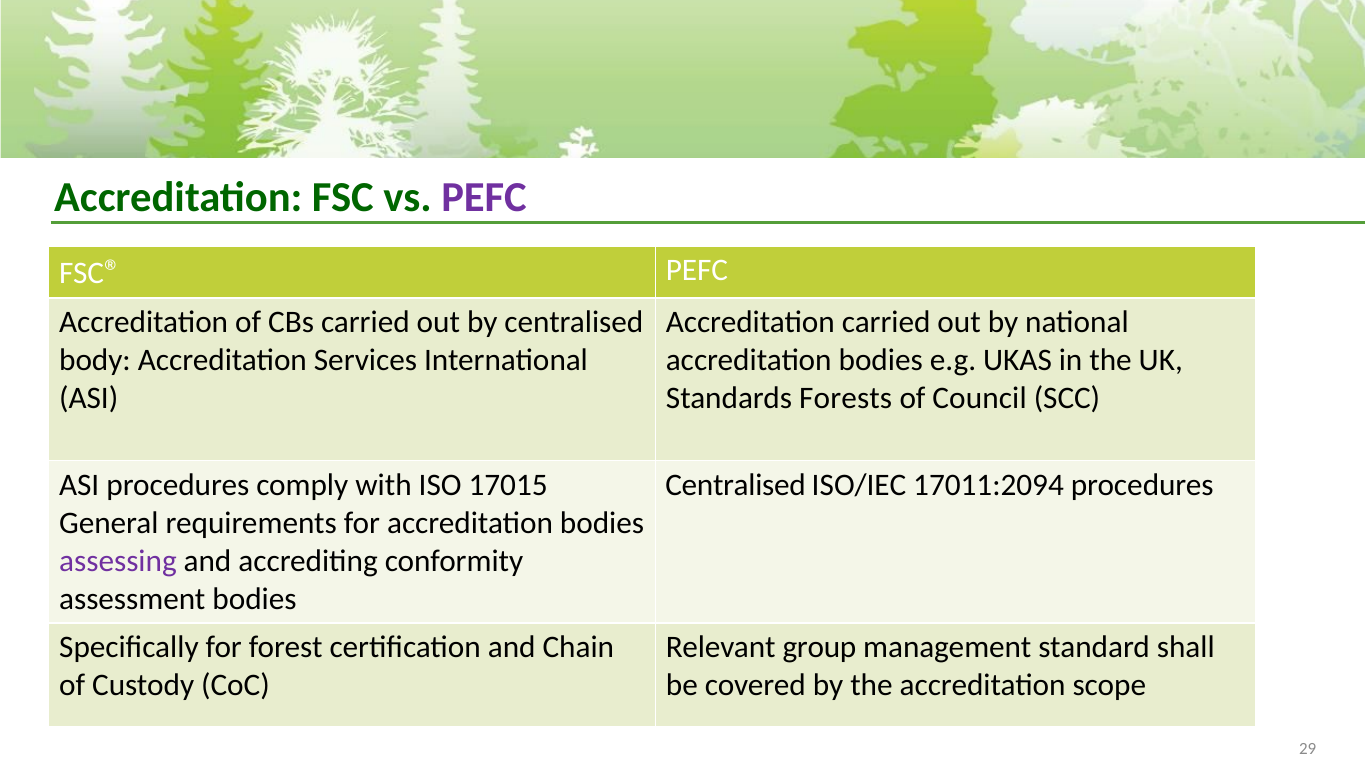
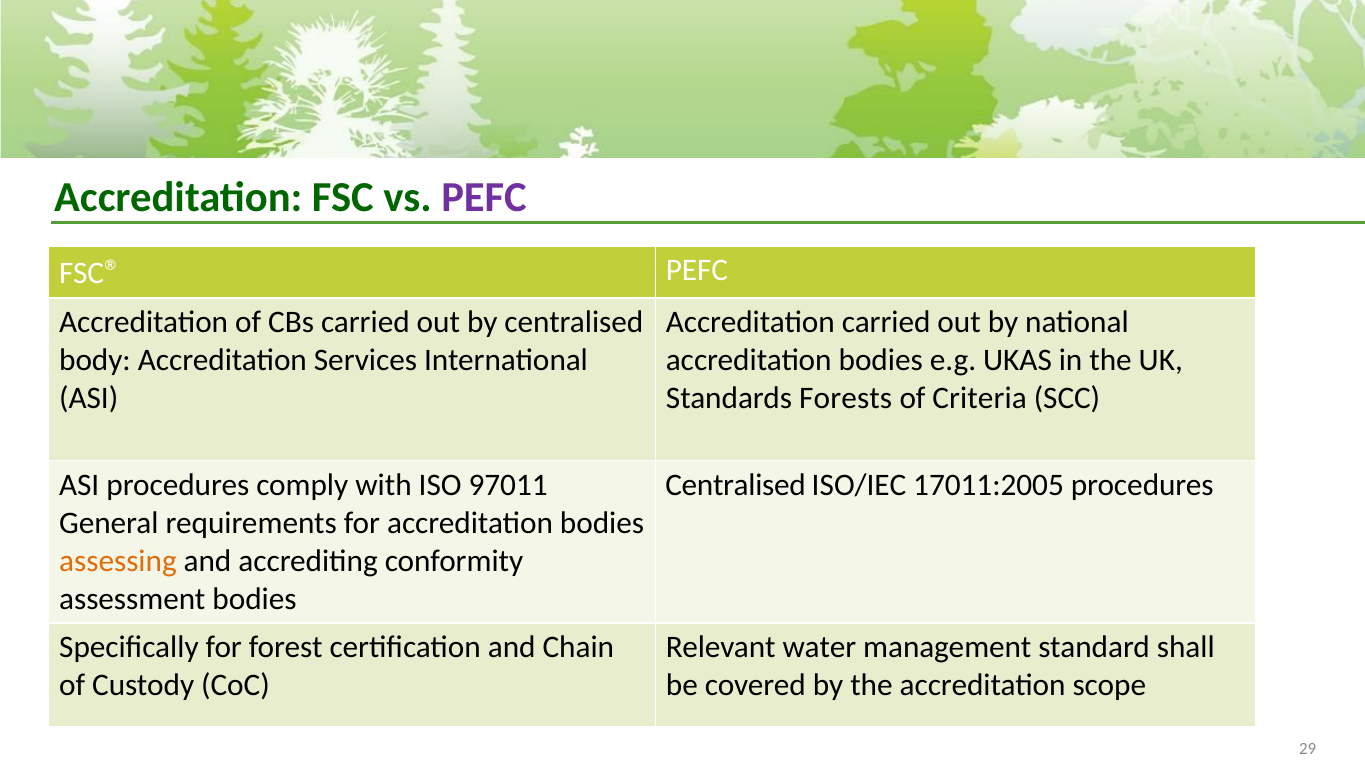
Council: Council -> Criteria (980, 399)
17015: 17015 -> 97011 (508, 485)
17011:2094: 17011:2094 -> 17011:2005 (989, 485)
assessing colour: purple -> orange (118, 561)
group: group -> water (819, 647)
